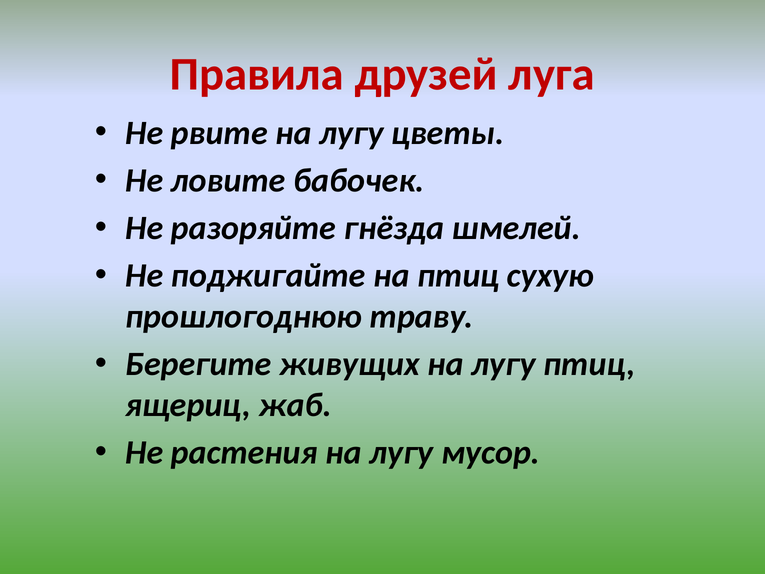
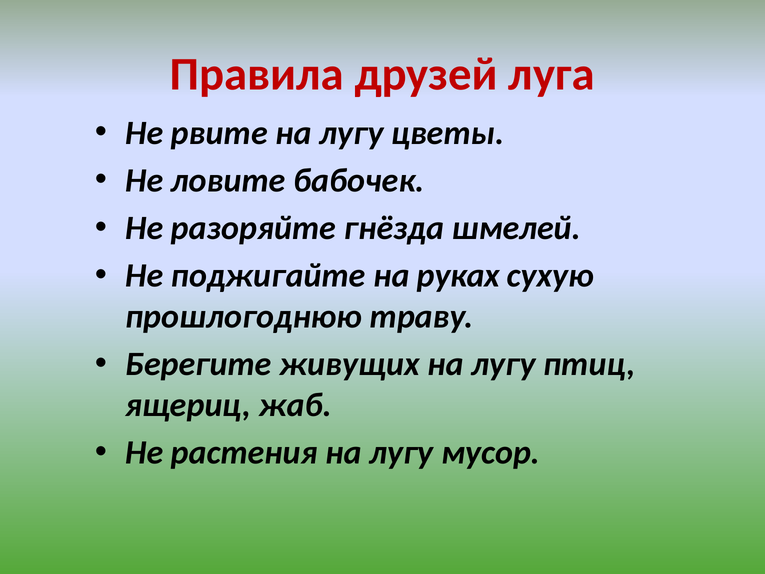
на птиц: птиц -> руках (458, 276)
